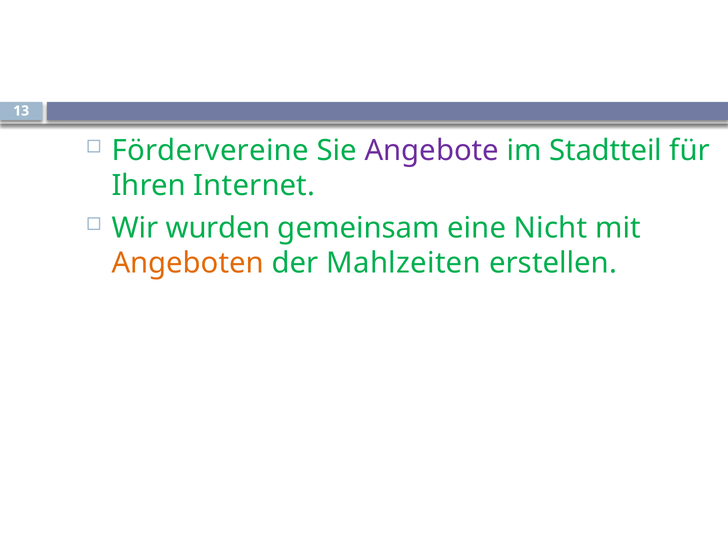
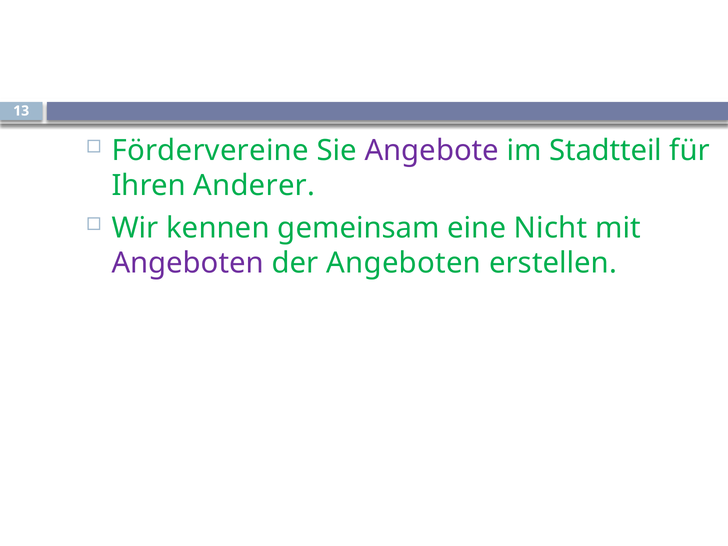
Internet: Internet -> Anderer (254, 186)
wurden: wurden -> kennen (218, 228)
Angeboten colour: orange -> purple (188, 263)
der Mahlzeiten: Mahlzeiten -> Angeboten (404, 263)
